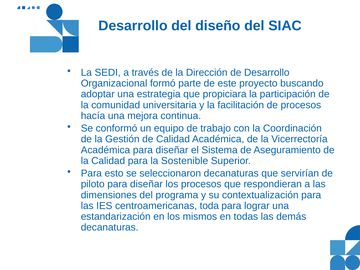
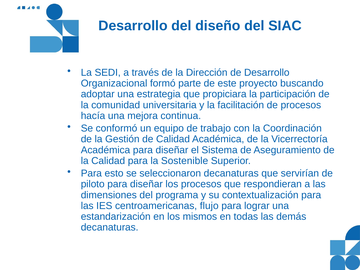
toda: toda -> flujo (209, 206)
